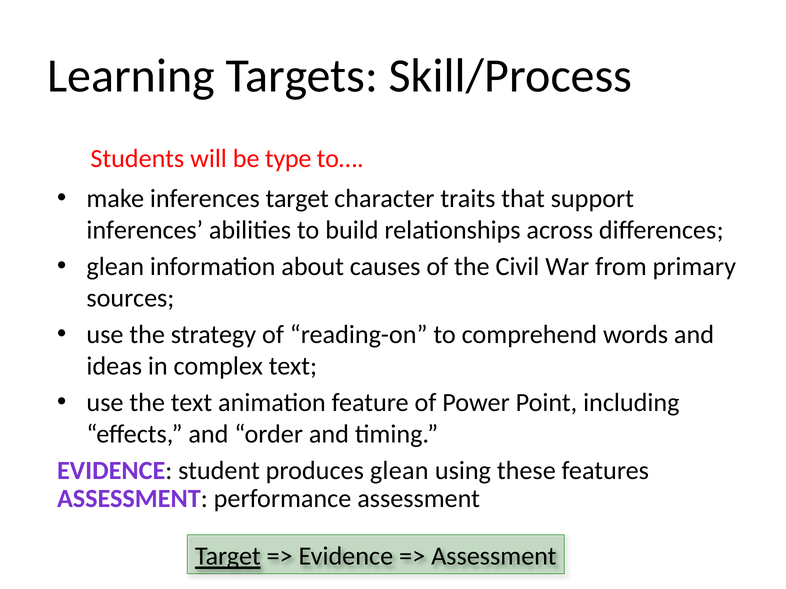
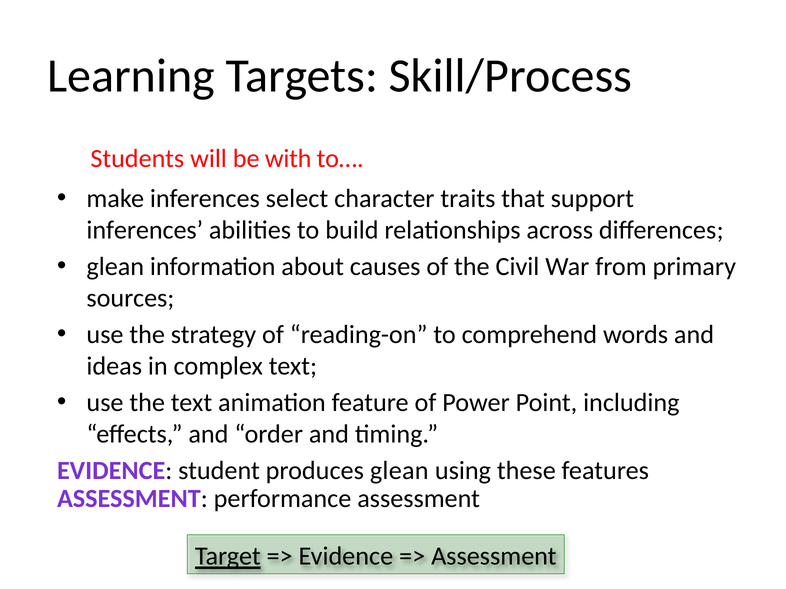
type: type -> with (288, 159)
inferences target: target -> select (297, 199)
